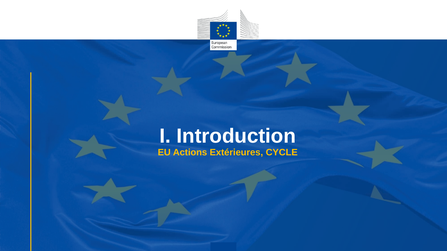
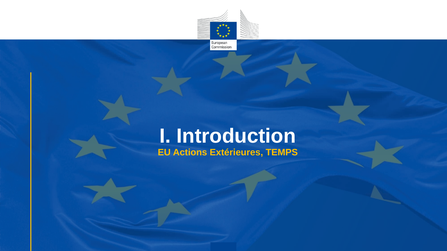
CYCLE: CYCLE -> TEMPS (282, 153)
